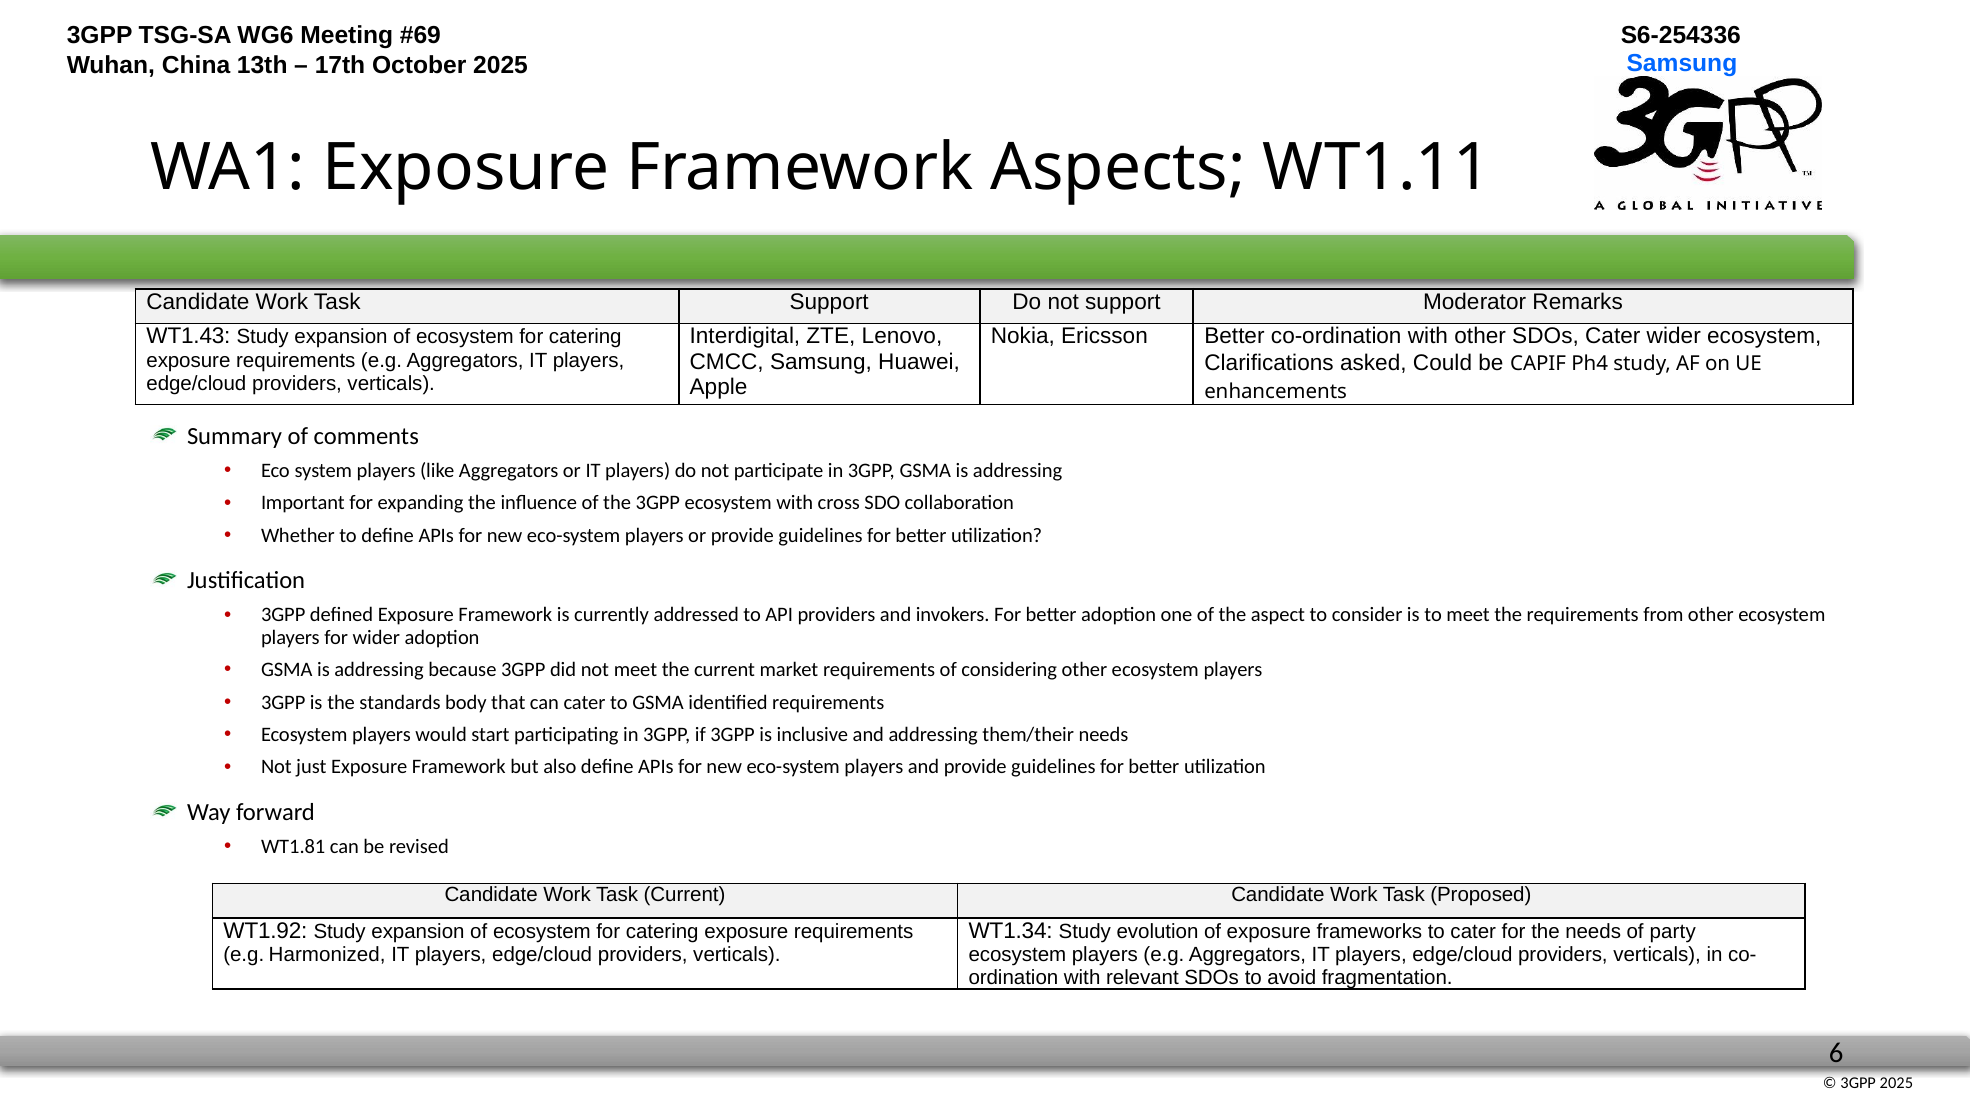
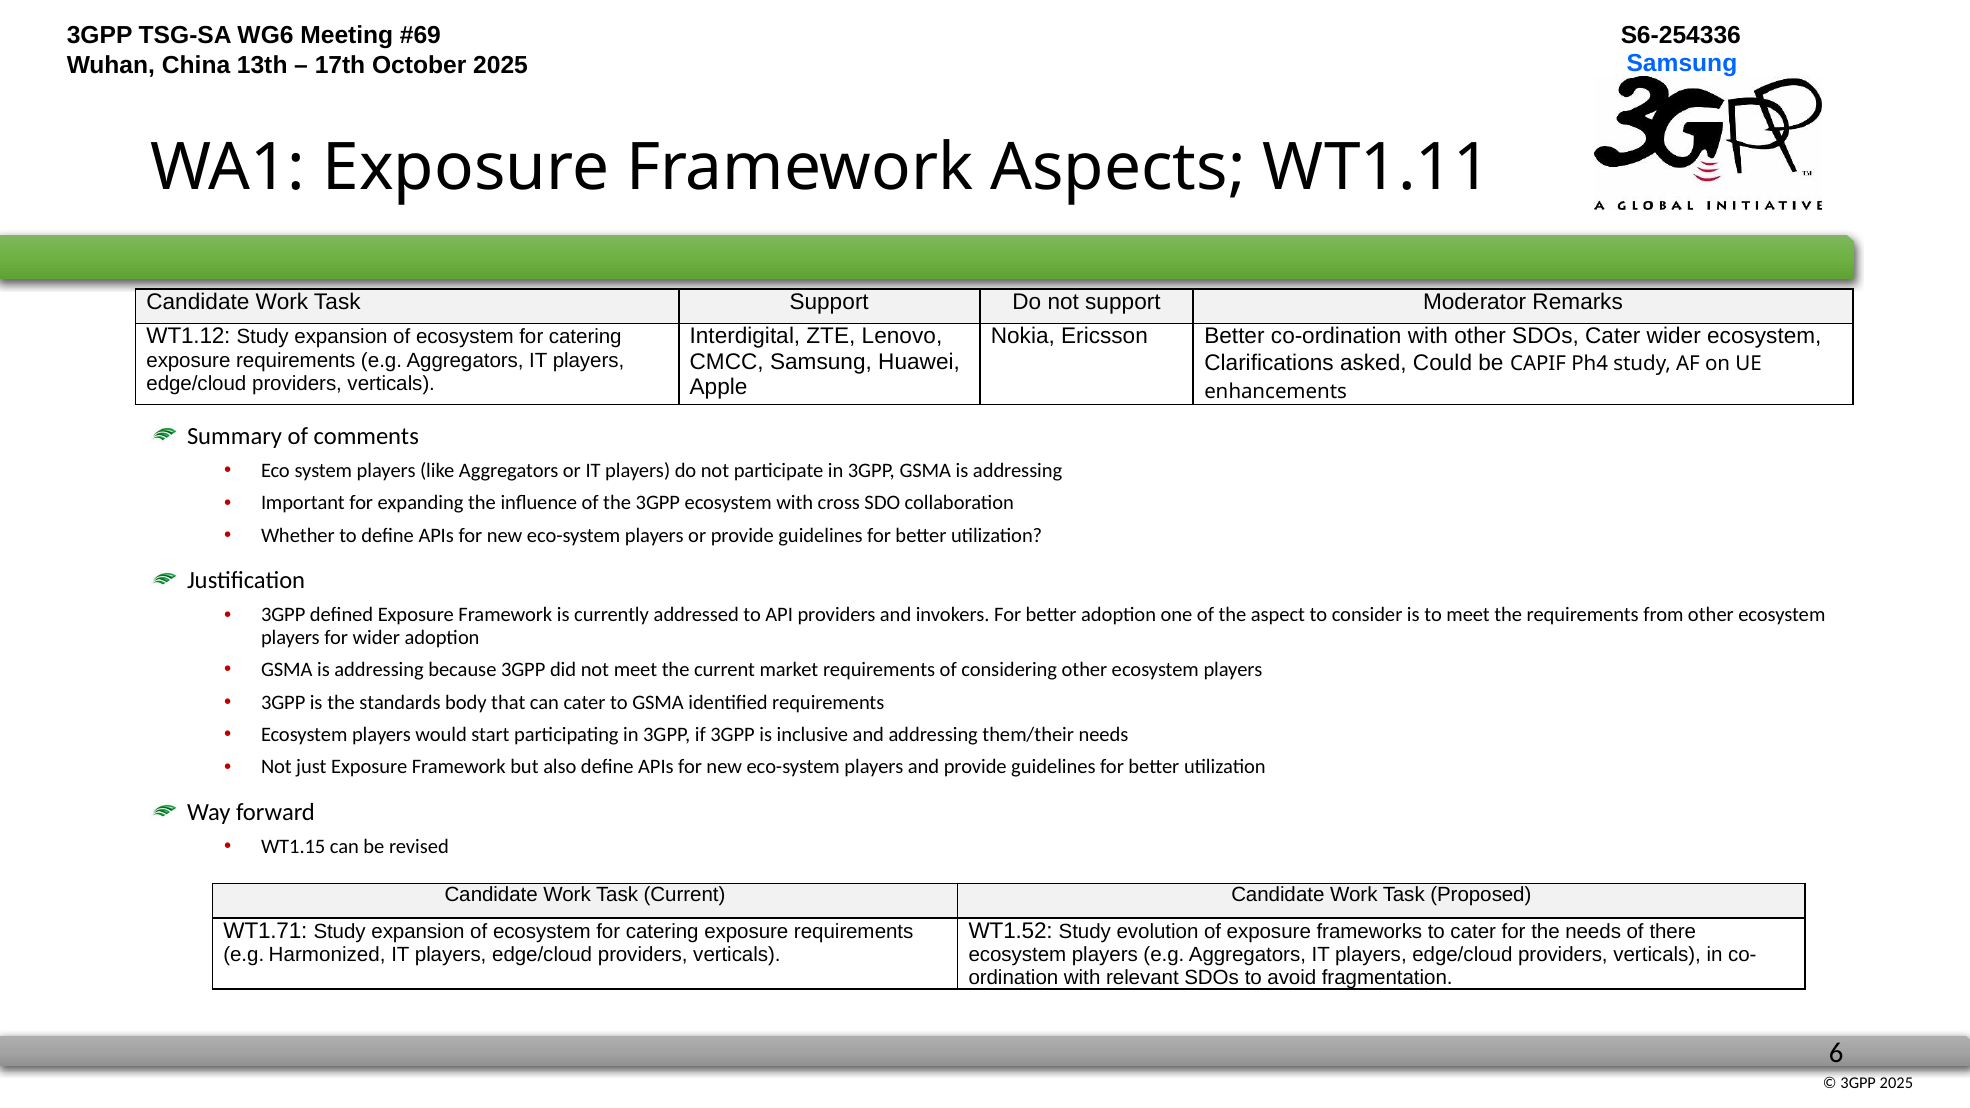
WT1.43: WT1.43 -> WT1.12 (188, 337)
WT1.81: WT1.81 -> WT1.15 (293, 847)
WT1.92: WT1.92 -> WT1.71 (265, 931)
WT1.34: WT1.34 -> WT1.52 (1011, 931)
party: party -> there (1673, 932)
